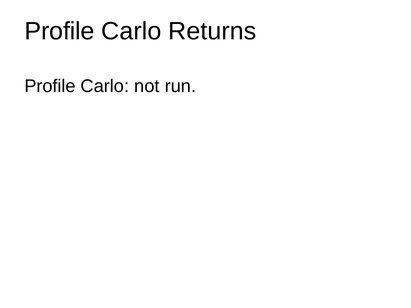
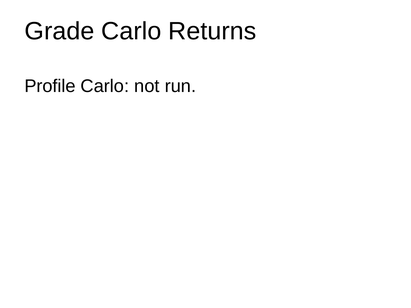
Profile: Profile -> Grade (59, 31)
